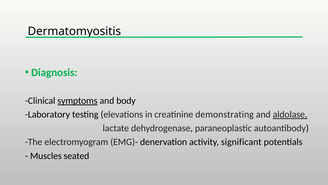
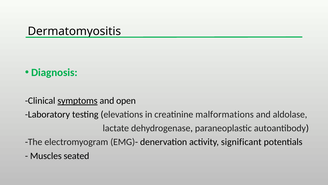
body: body -> open (126, 100)
demonstrating: demonstrating -> malformations (225, 114)
aldolase underline: present -> none (290, 114)
